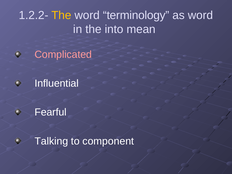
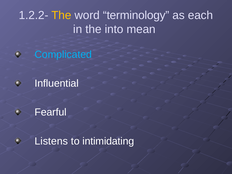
as word: word -> each (200, 15)
Complicated colour: pink -> light blue (63, 54)
Talking: Talking -> Listens (51, 141)
component: component -> intimidating (108, 141)
